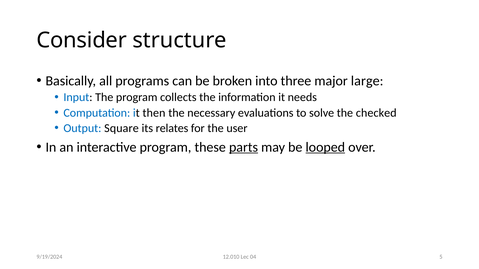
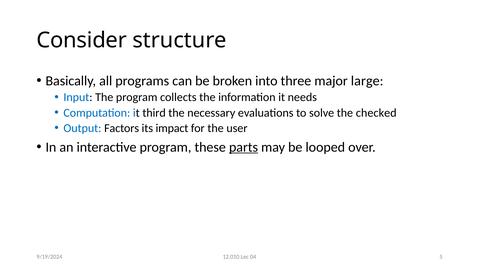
then: then -> third (154, 113)
Square: Square -> Factors (122, 128)
relates: relates -> impact (172, 128)
looped underline: present -> none (325, 147)
